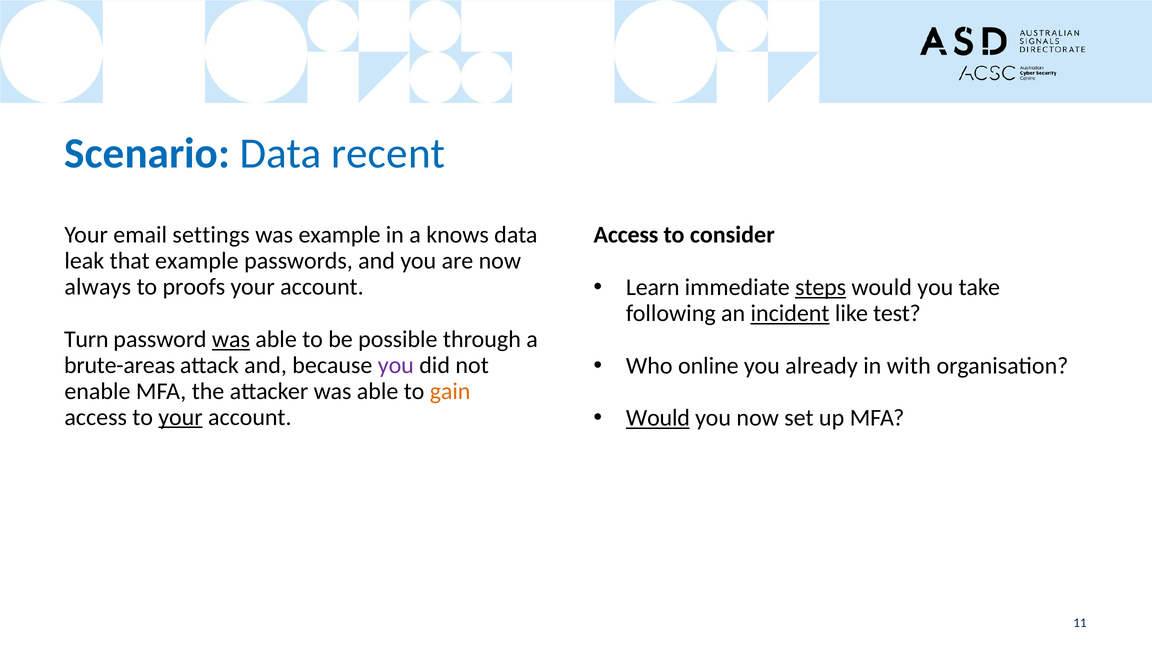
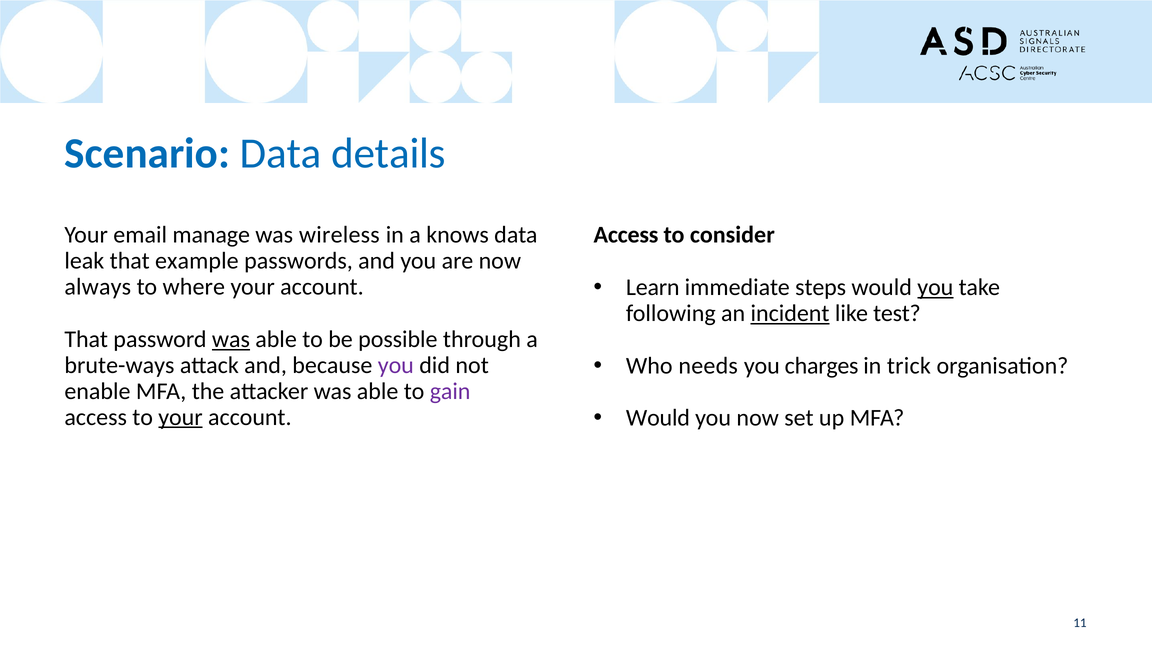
recent: recent -> details (388, 154)
settings: settings -> manage (211, 235)
was example: example -> wireless (339, 235)
steps underline: present -> none (821, 287)
you underline: none -> present (935, 287)
proofs: proofs -> where (194, 287)
Turn: Turn -> That (86, 339)
online: online -> needs (708, 366)
already: already -> charges (822, 366)
with: with -> trick (909, 366)
brute-areas: brute-areas -> brute-ways (119, 365)
gain colour: orange -> purple (450, 391)
Would underline: present -> none (658, 418)
